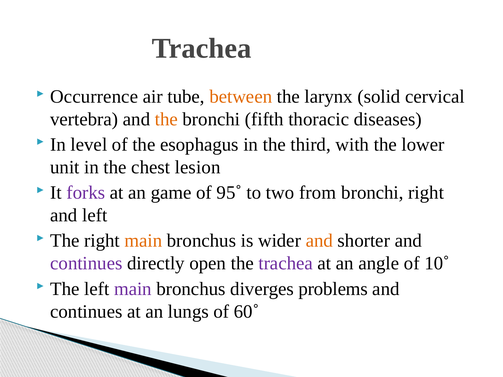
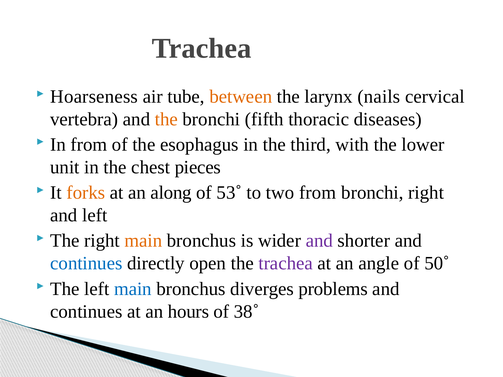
Occurrence: Occurrence -> Hoarseness (94, 97)
solid: solid -> nails (379, 97)
In level: level -> from (89, 145)
lesion: lesion -> pieces (198, 167)
forks colour: purple -> orange (86, 193)
game: game -> along (171, 193)
95˚: 95˚ -> 53˚ (229, 193)
and colour: orange -> purple (319, 241)
continues colour: purple -> blue (86, 264)
10˚: 10˚ -> 50˚ (437, 264)
main colour: purple -> blue (133, 289)
lungs: lungs -> hours (188, 312)
60˚: 60˚ -> 38˚ (246, 312)
